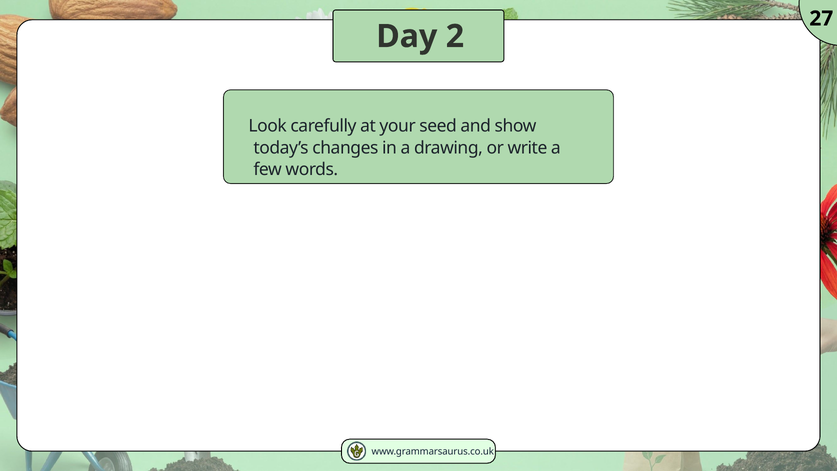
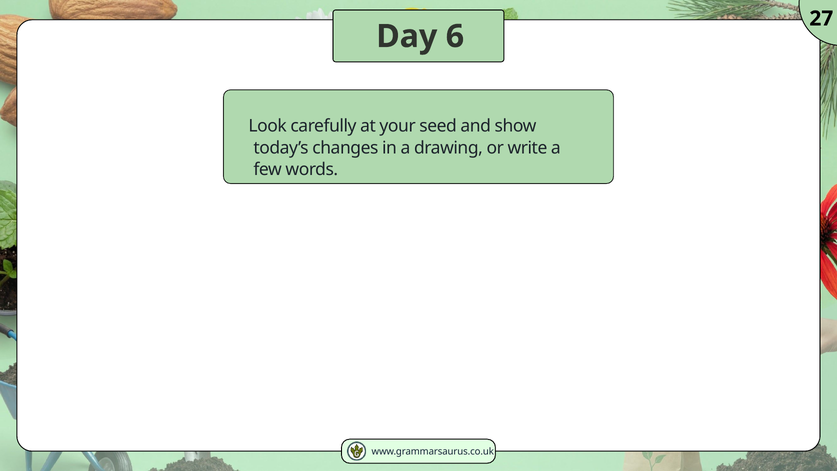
2: 2 -> 6 (455, 36)
